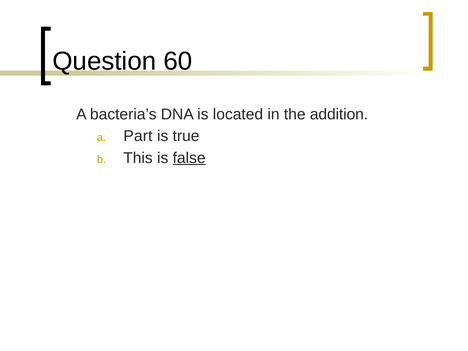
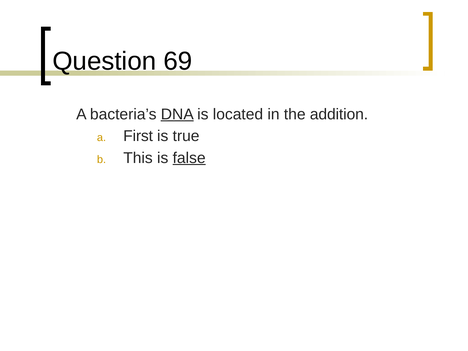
60: 60 -> 69 (178, 61)
DNA underline: none -> present (177, 114)
Part: Part -> First (138, 136)
